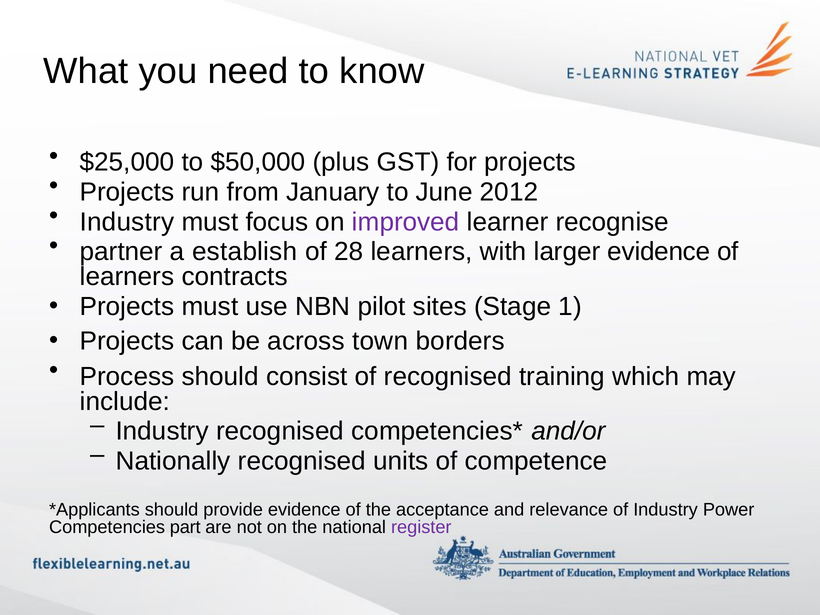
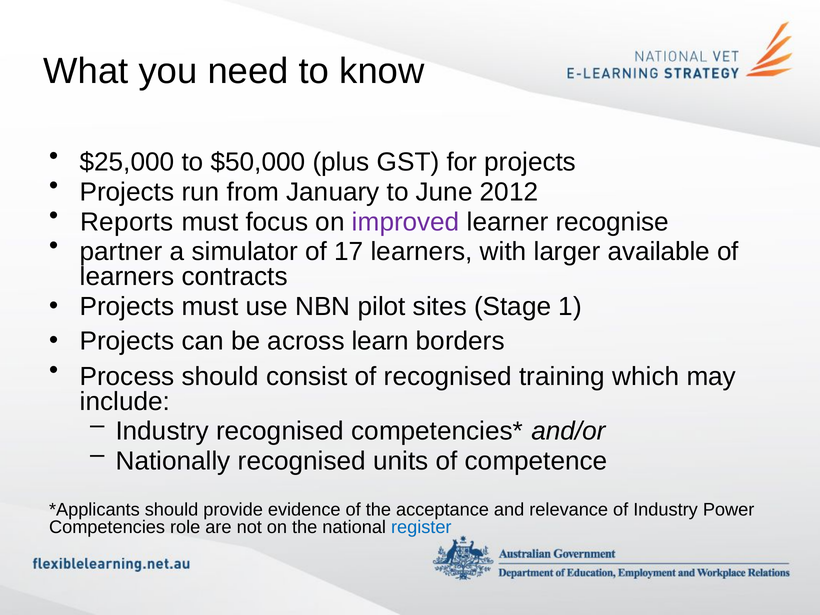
Industry: Industry -> Reports (127, 222)
establish: establish -> simulator (245, 252)
28: 28 -> 17 (349, 252)
larger evidence: evidence -> available (659, 252)
town: town -> learn (380, 341)
part: part -> role (185, 527)
register colour: purple -> blue (421, 527)
